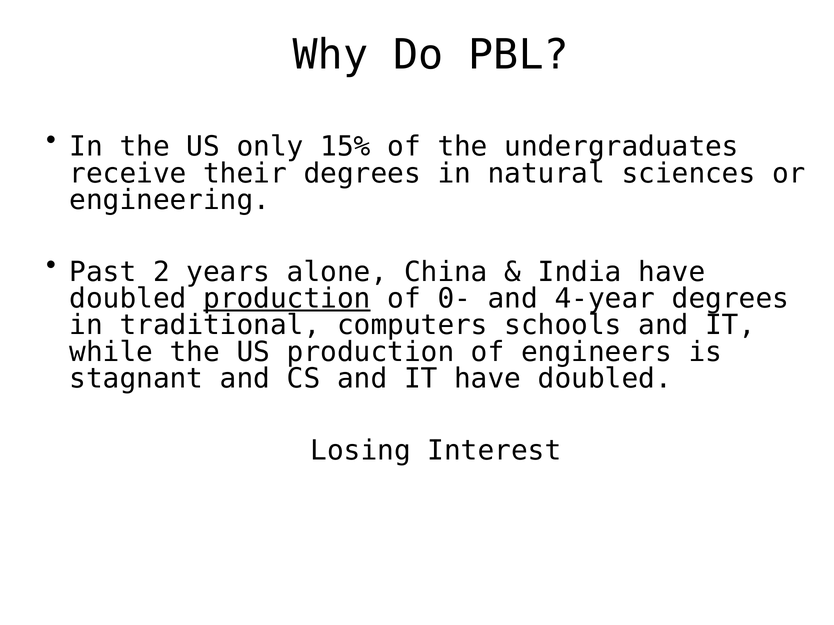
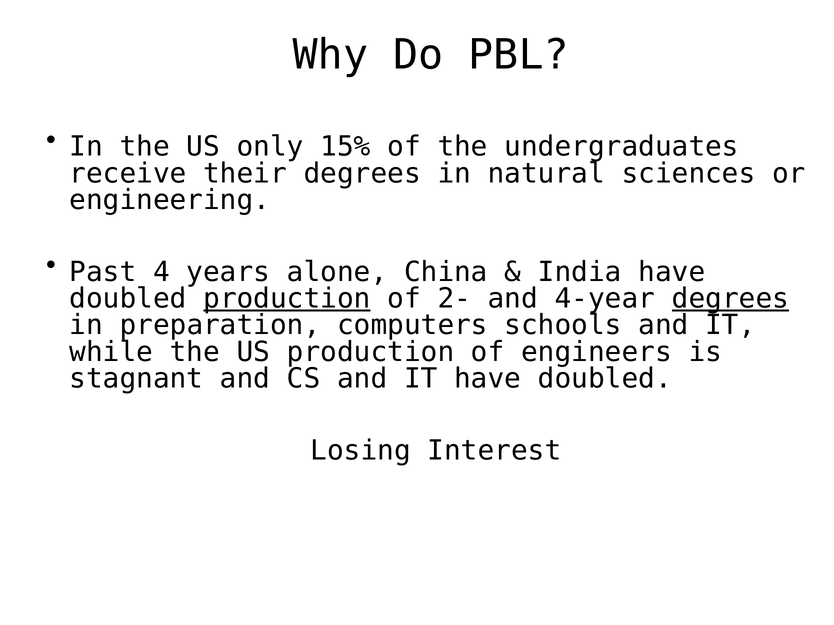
2: 2 -> 4 (161, 272)
0-: 0- -> 2- (454, 299)
degrees underline: none -> present (730, 299)
traditional: traditional -> preparation (220, 325)
